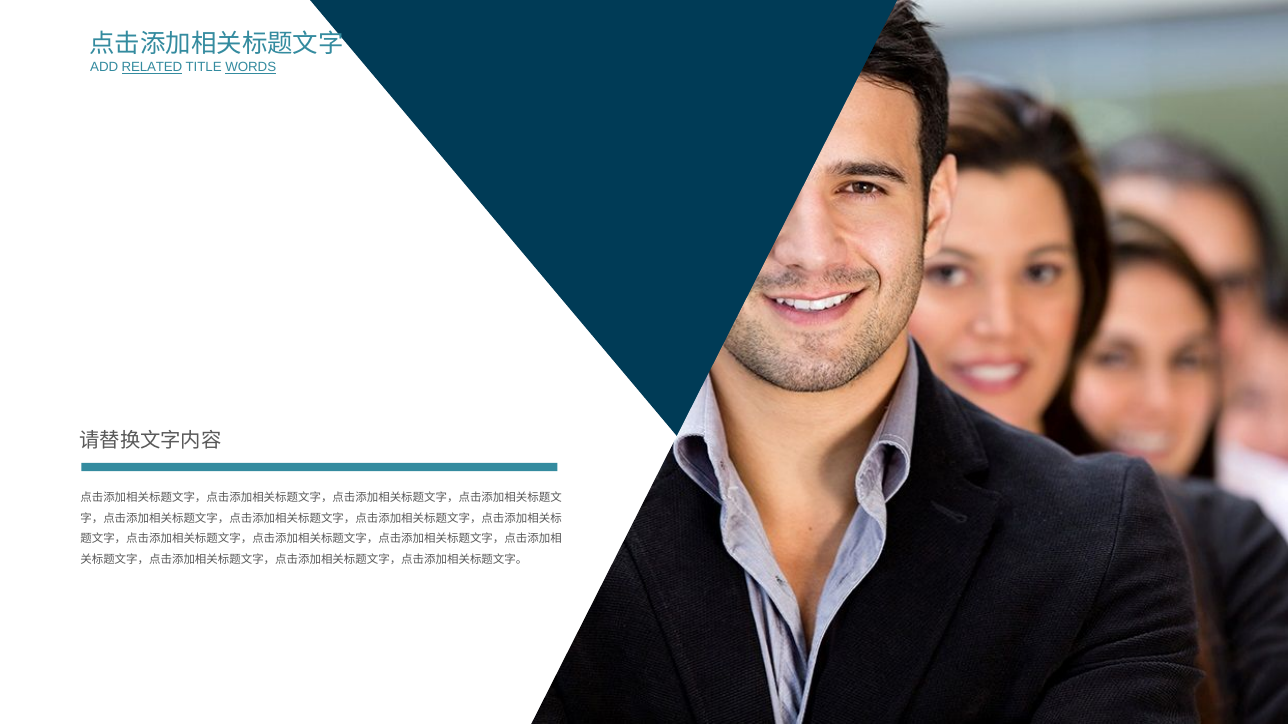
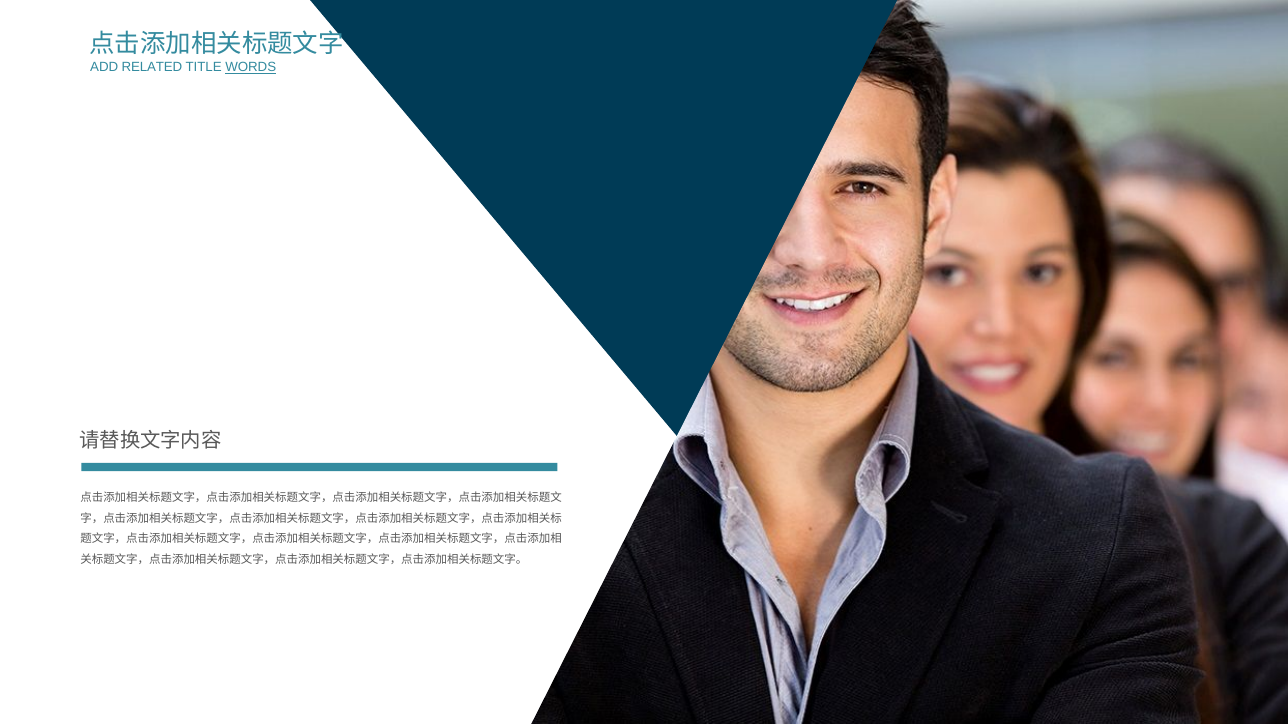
RELATED underline: present -> none (152, 68)
